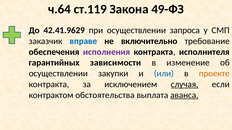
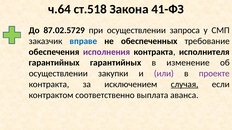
ст.119: ст.119 -> ст.518 (90, 9)
49-ФЗ: 49-ФЗ -> 41-ФЗ (168, 9)
42.41.9629: 42.41.9629 -> 87.02.5729 (64, 30)
включительно: включительно -> обеспеченных (149, 41)
гарантийных зависимости: зависимости -> гарантийных (116, 63)
или colour: blue -> purple (164, 74)
проекте colour: orange -> purple (214, 74)
обстоятельства: обстоятельства -> соответственно (105, 95)
аванса underline: present -> none (184, 95)
